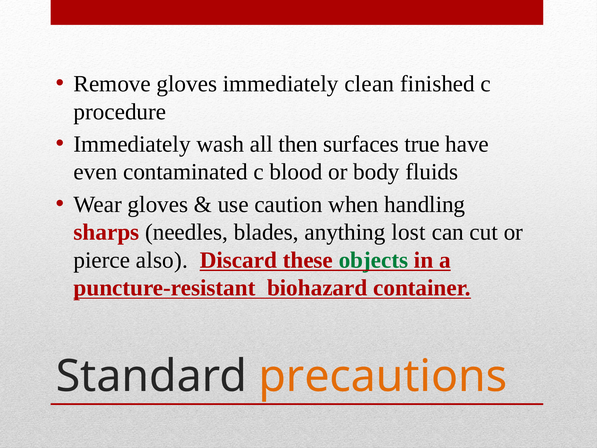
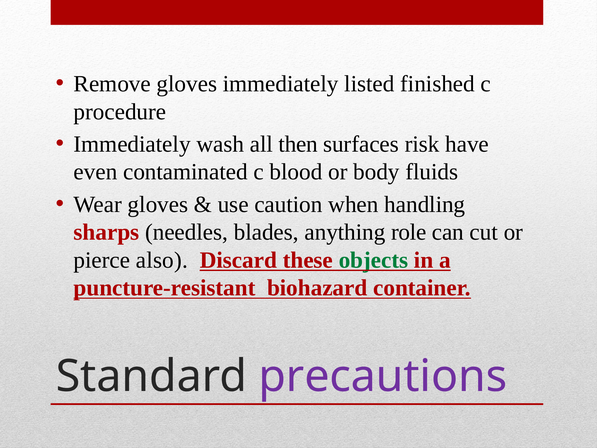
clean: clean -> listed (369, 84)
true: true -> risk (422, 144)
lost: lost -> role (409, 232)
precautions colour: orange -> purple (383, 376)
